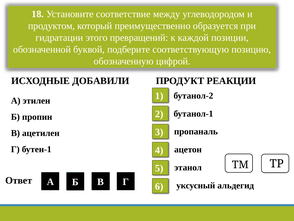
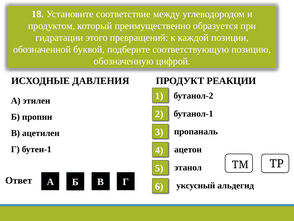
ДОБАВИЛИ: ДОБАВИЛИ -> ДАВЛЕНИЯ (101, 81)
